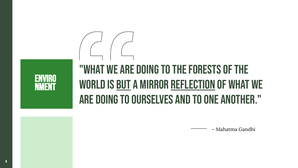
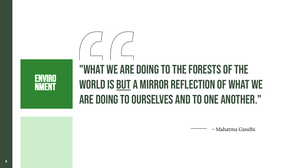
reflection underline: present -> none (193, 84)
